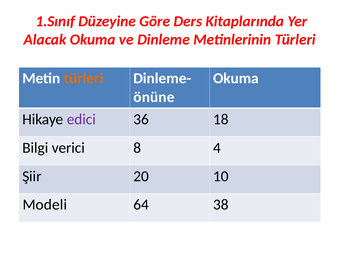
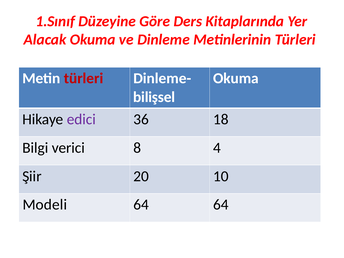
türleri colour: orange -> red (84, 78)
önüne: önüne -> bilişsel (154, 97)
64 38: 38 -> 64 (221, 205)
